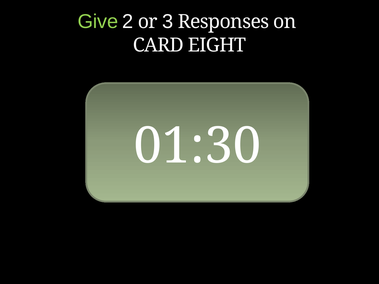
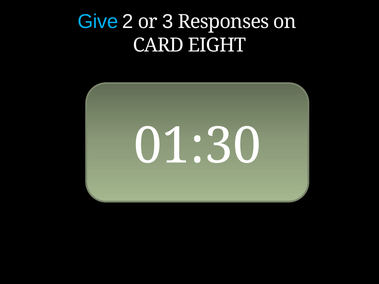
Give colour: light green -> light blue (98, 22)
